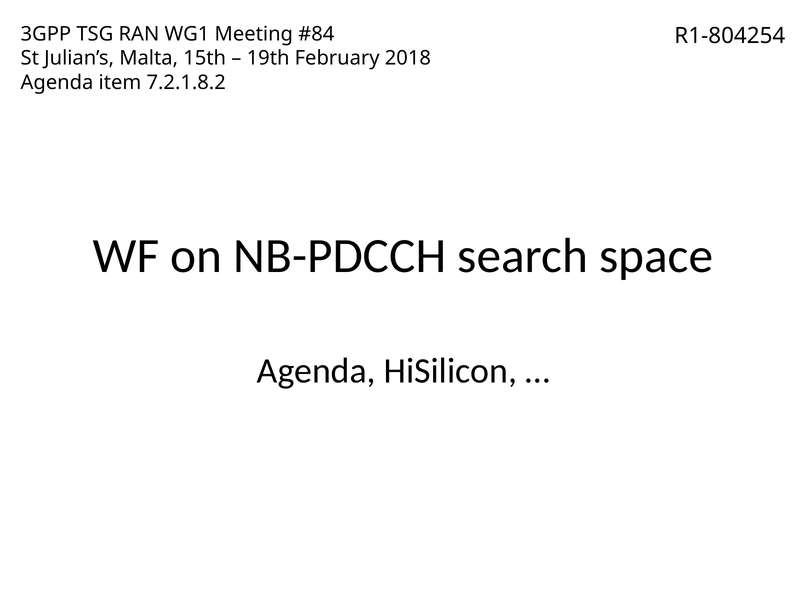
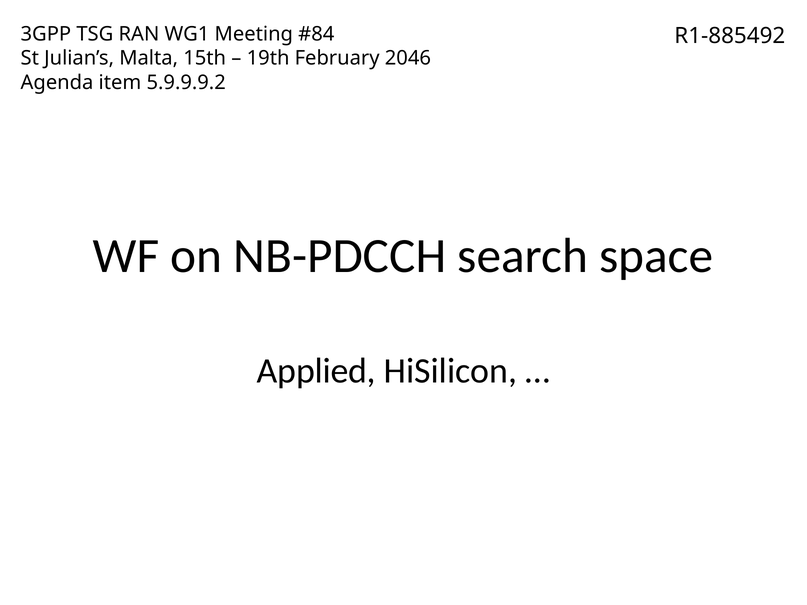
R1-804254: R1-804254 -> R1-885492 (730, 36)
2018: 2018 -> 2046 (408, 58)
7.2.1.8.2: 7.2.1.8.2 -> 5.9.9.9.2 (186, 83)
Agenda: Agenda -> Applied (316, 371)
